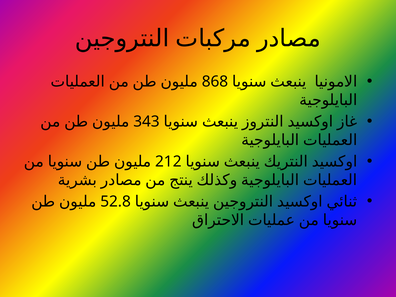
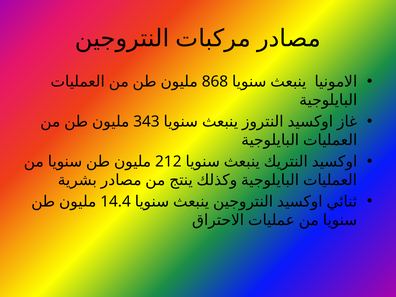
52.8: 52.8 -> 14.4 (116, 201)
